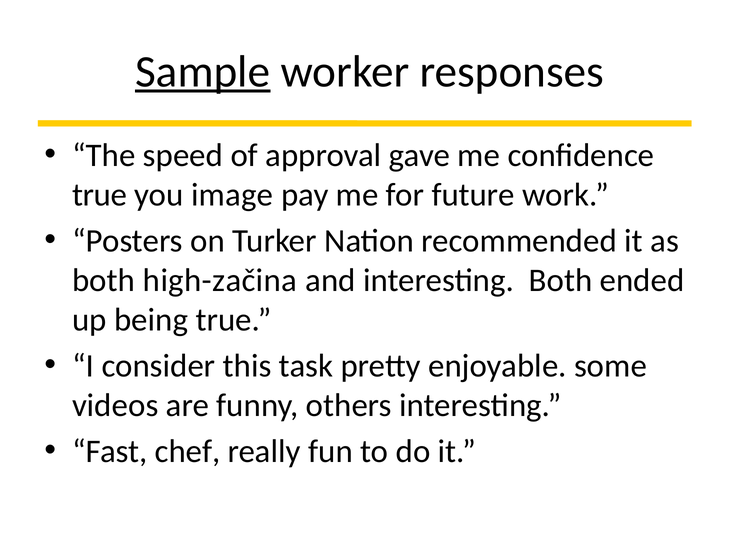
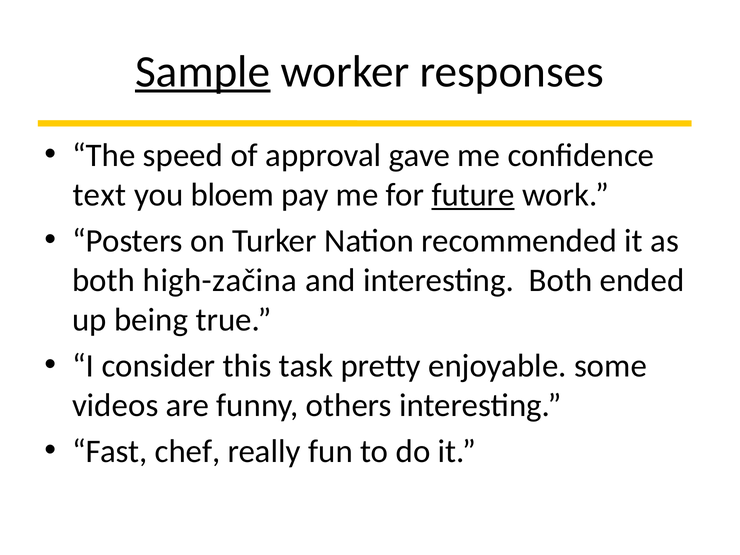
true: true -> text (99, 195)
image: image -> bloem (232, 195)
future underline: none -> present (473, 195)
